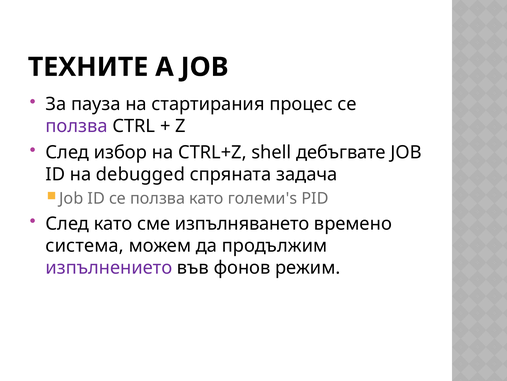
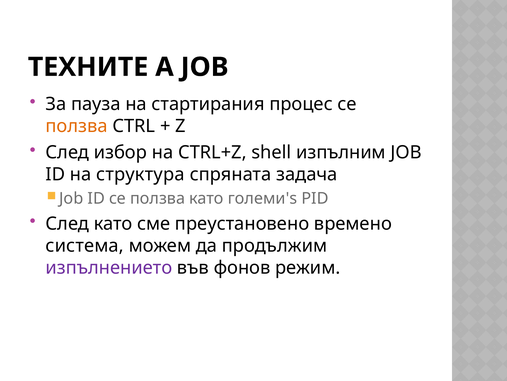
ползва colour: purple -> orange (77, 126)
дебъгвате: дебъгвате -> изпълним (341, 152)
debugged: debugged -> структура (140, 174)
изпълняването: изпълняването -> преустановено (242, 223)
